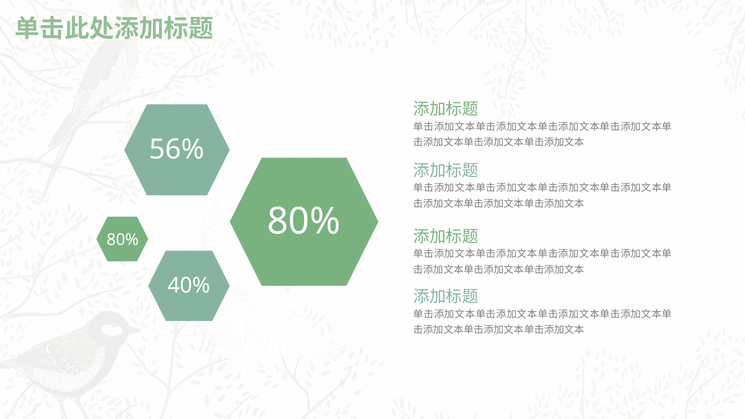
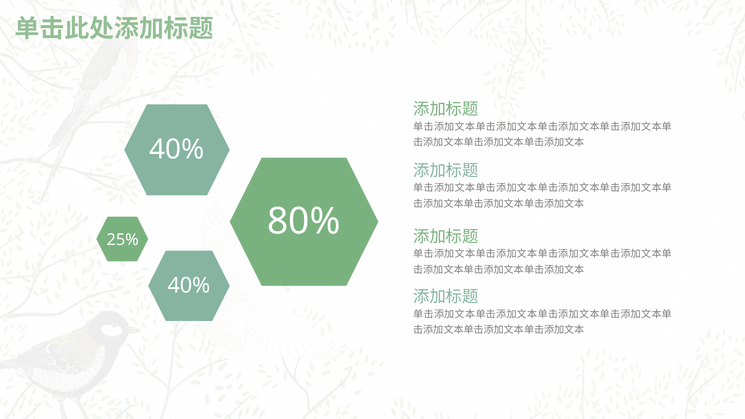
56%: 56% -> 40% (177, 149)
80%: 80% -> 25% (123, 240)
